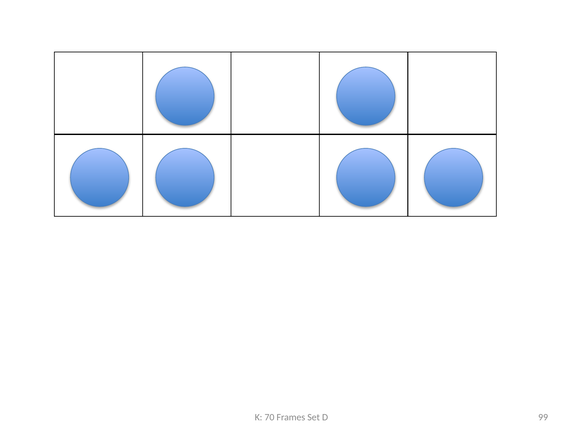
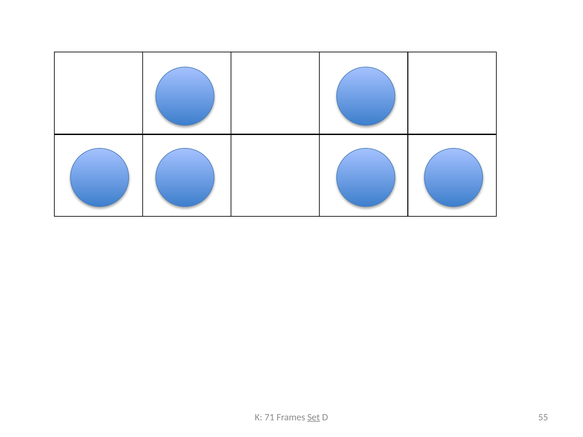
70: 70 -> 71 (269, 417)
Set underline: none -> present (314, 417)
99: 99 -> 55 (543, 417)
